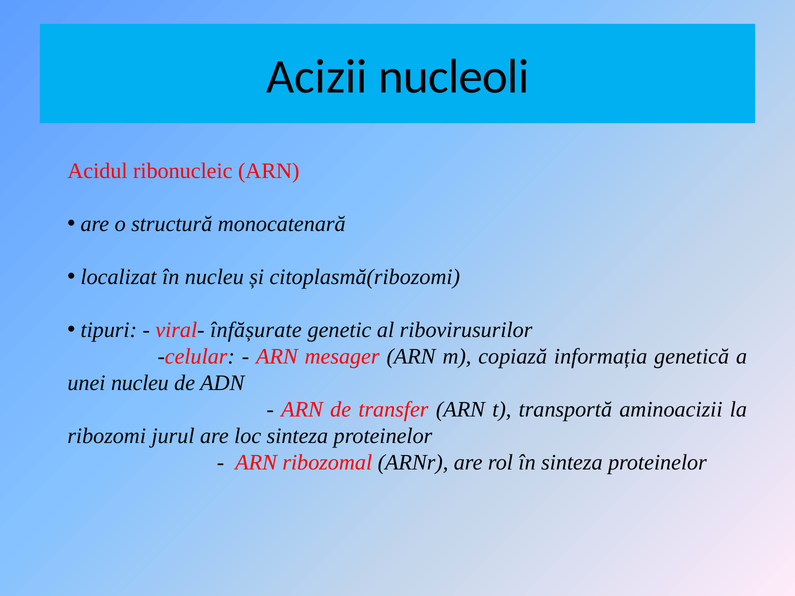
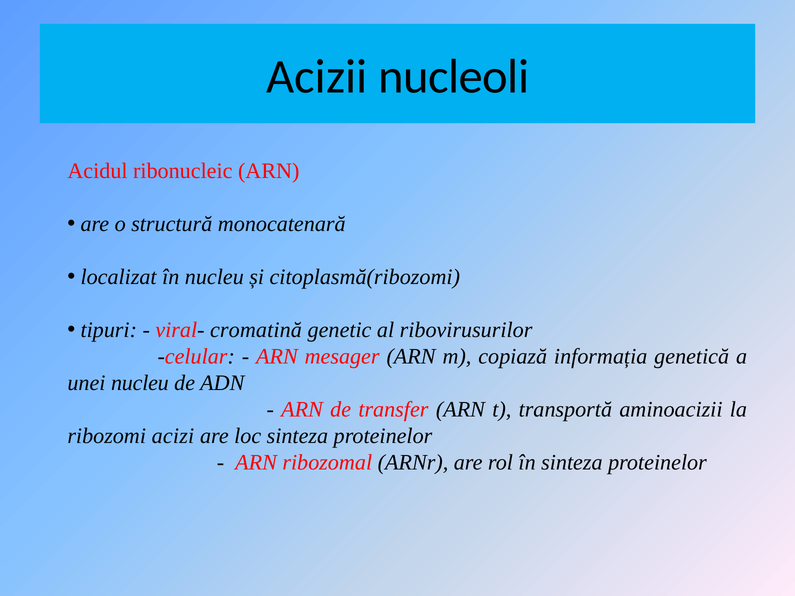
înfășurate: înfășurate -> cromatină (256, 330)
jurul: jurul -> acizi (173, 436)
